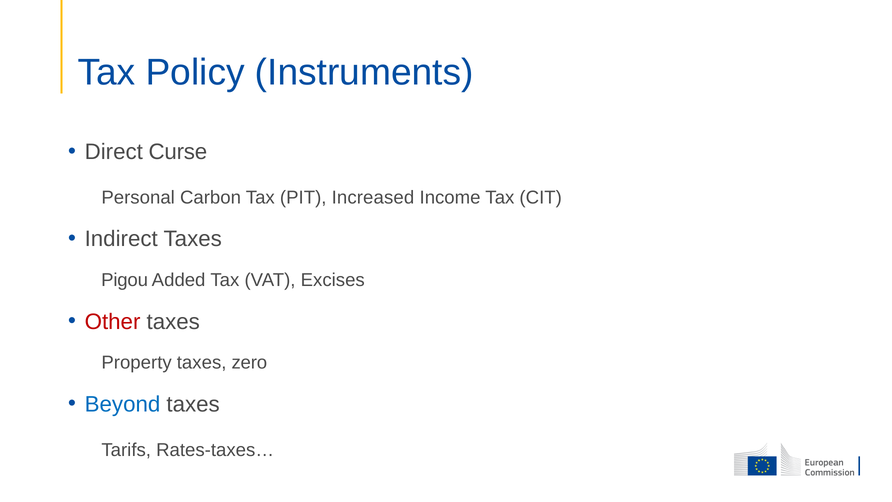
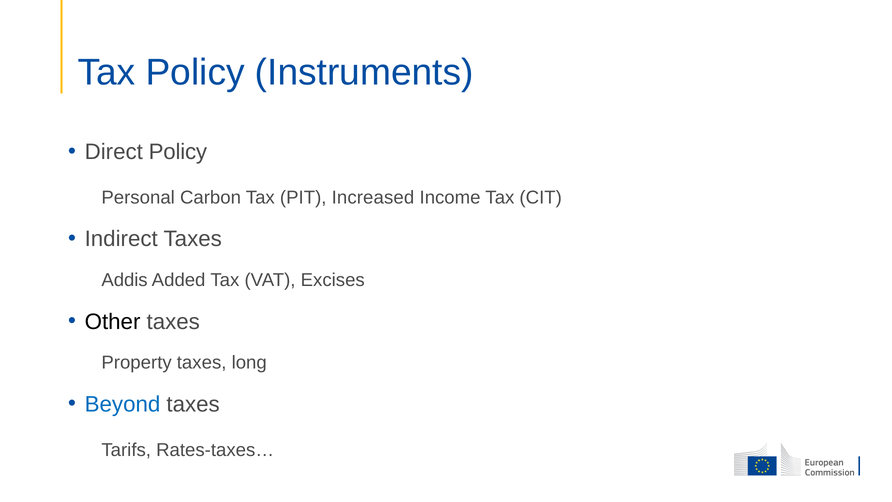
Direct Curse: Curse -> Policy (178, 152)
Pigou: Pigou -> Addis (125, 280)
Other colour: red -> black (113, 322)
zero: zero -> long (249, 363)
